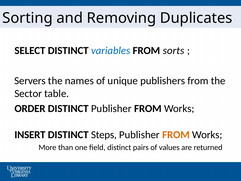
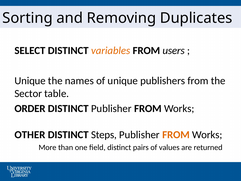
variables colour: blue -> orange (111, 51)
sorts: sorts -> users (174, 51)
Servers: Servers -> Unique (30, 81)
INSERT: INSERT -> OTHER (30, 135)
